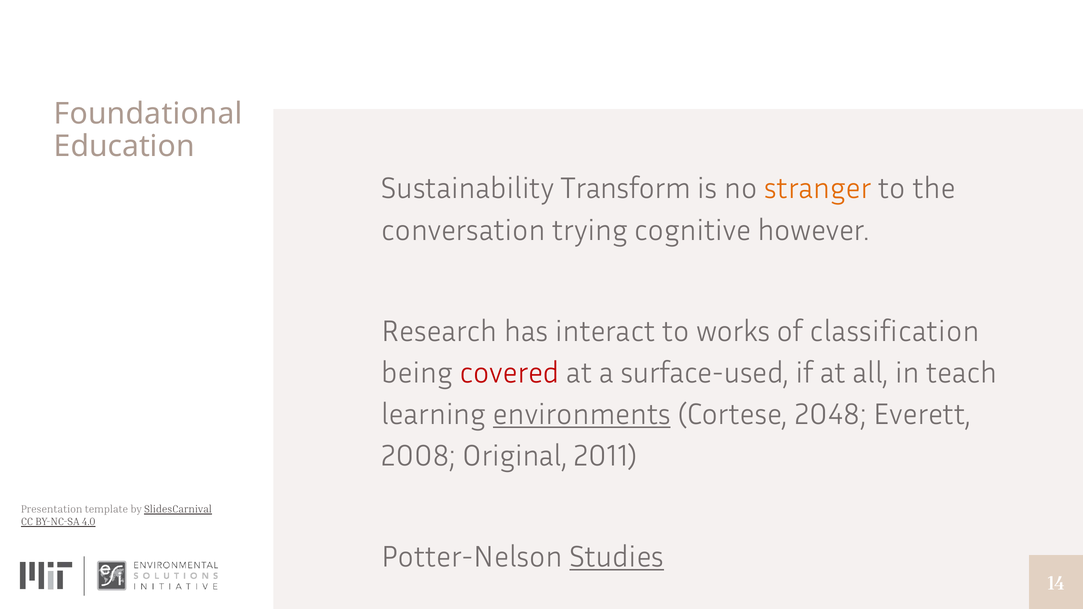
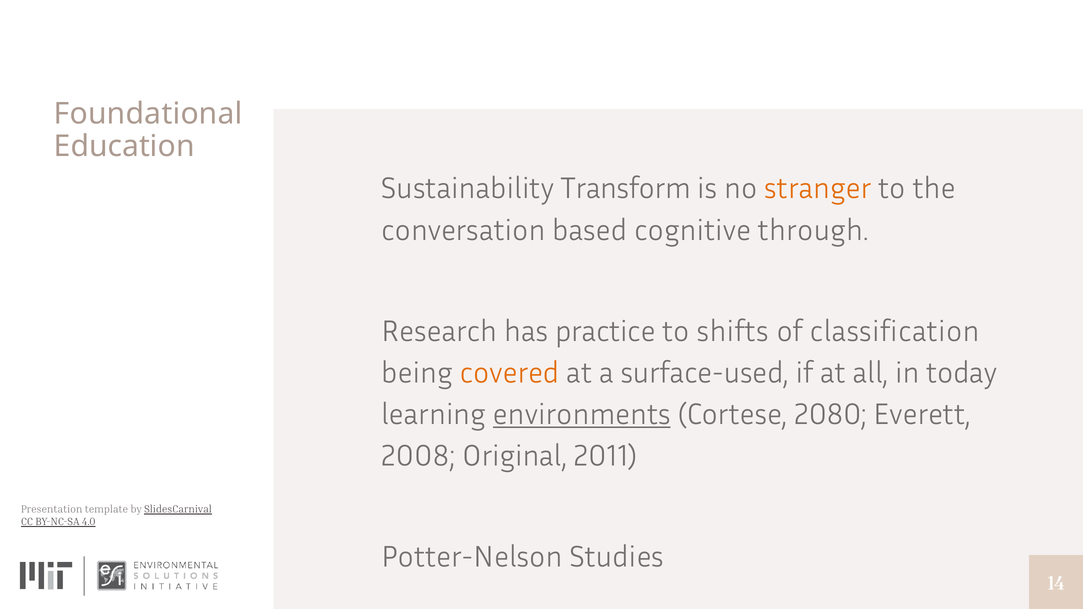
trying: trying -> based (590, 230)
however: however -> through (813, 230)
interact: interact -> practice (605, 331)
works: works -> shifts (733, 331)
covered colour: red -> orange (509, 373)
teach: teach -> today (962, 373)
2048: 2048 -> 2080 (831, 414)
Studies underline: present -> none (617, 557)
